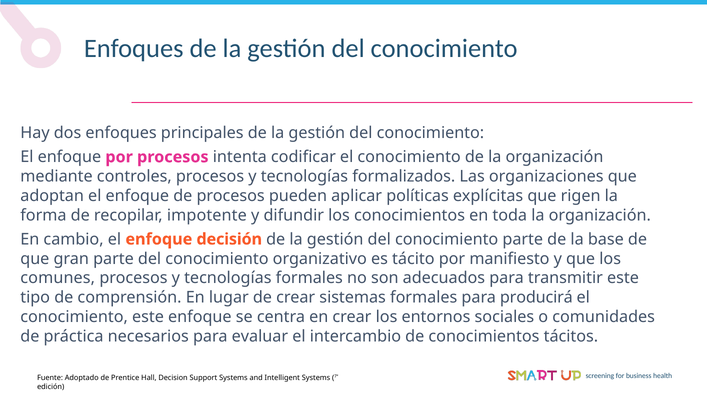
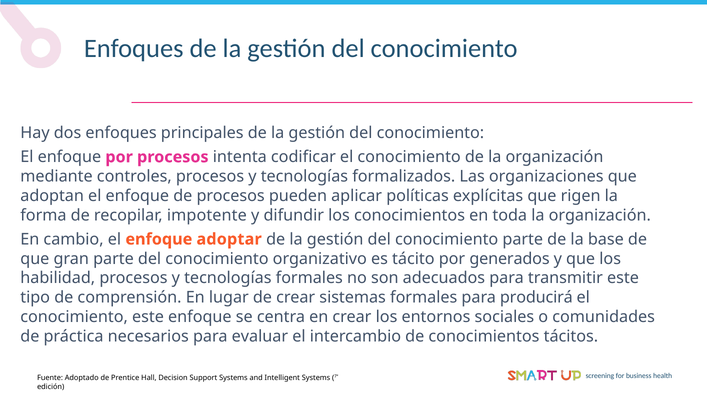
decisión: decisión -> adoptar (229, 239)
manifiesto: manifiesto -> generados (510, 258)
comunes: comunes -> habilidad (58, 278)
